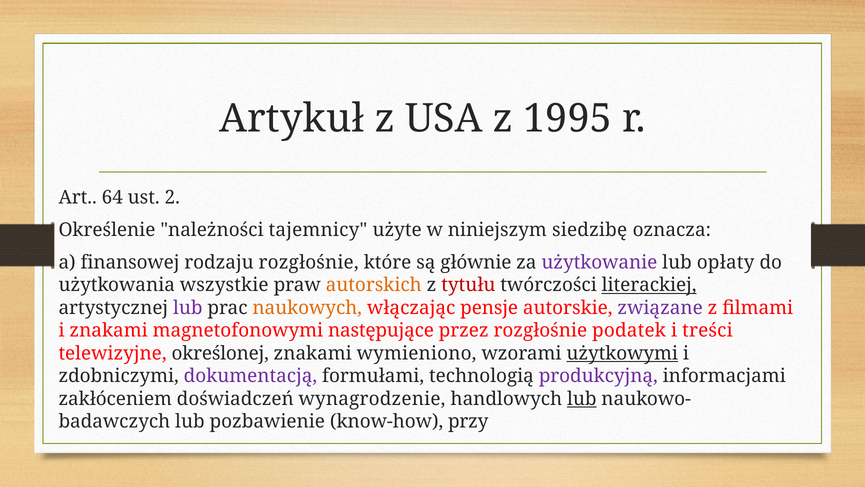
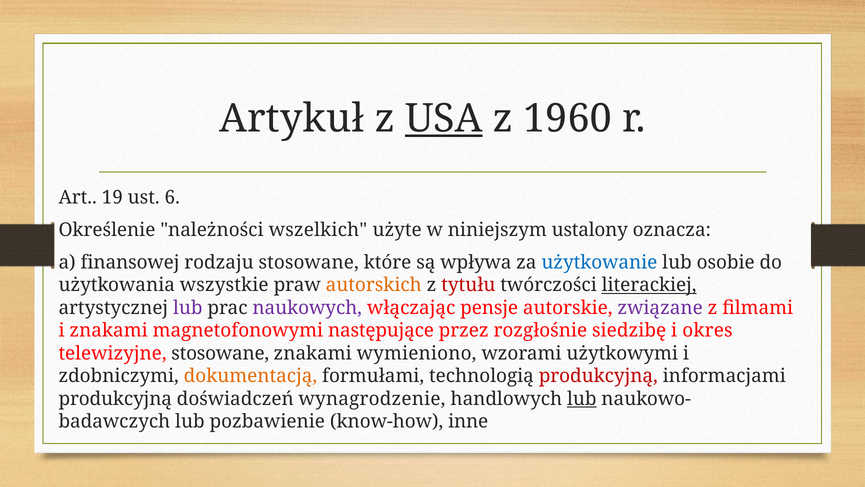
USA underline: none -> present (444, 119)
1995: 1995 -> 1960 (568, 119)
64: 64 -> 19 (112, 197)
2: 2 -> 6 (172, 197)
tajemnicy: tajemnicy -> wszelkich (318, 230)
siedzibę: siedzibę -> ustalony (590, 230)
rodzaju rozgłośnie: rozgłośnie -> stosowane (309, 262)
głównie: głównie -> wpływa (476, 262)
użytkowanie colour: purple -> blue (599, 262)
opłaty: opłaty -> osobie (726, 262)
naukowych colour: orange -> purple (307, 308)
podatek: podatek -> siedzibę (629, 330)
treści: treści -> okres (707, 330)
telewizyjne określonej: określonej -> stosowane (220, 353)
użytkowymi underline: present -> none (622, 353)
dokumentacją colour: purple -> orange (250, 376)
produkcyjną colour: purple -> red (598, 376)
zakłóceniem: zakłóceniem -> produkcyjną (115, 398)
przy: przy -> inne (468, 421)
